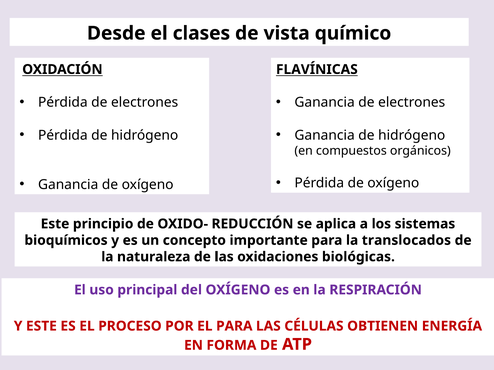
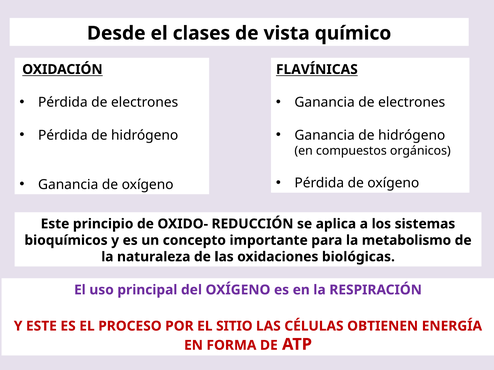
translocados: translocados -> metabolismo (406, 241)
EL PARA: PARA -> SITIO (234, 326)
